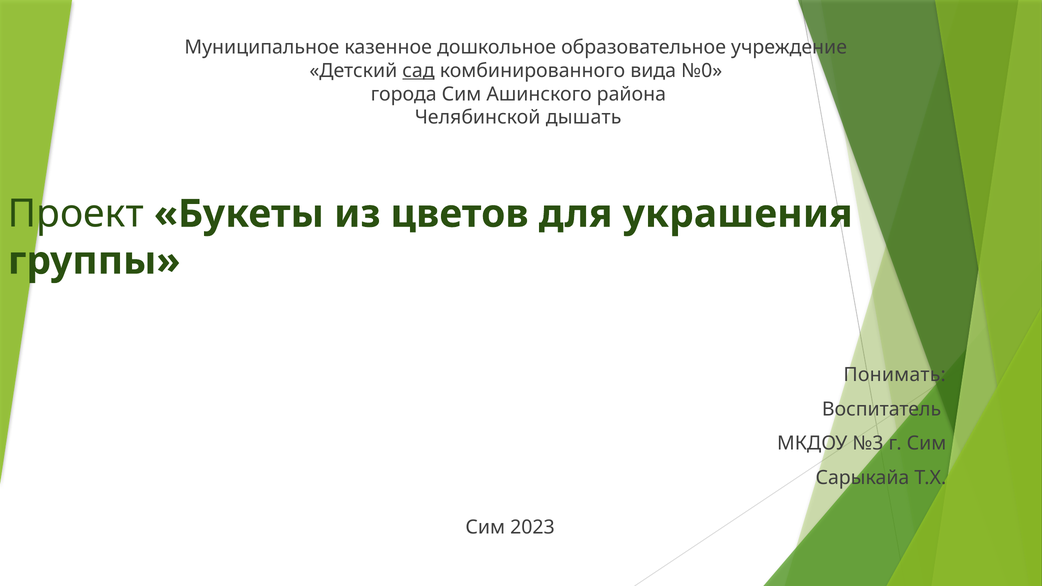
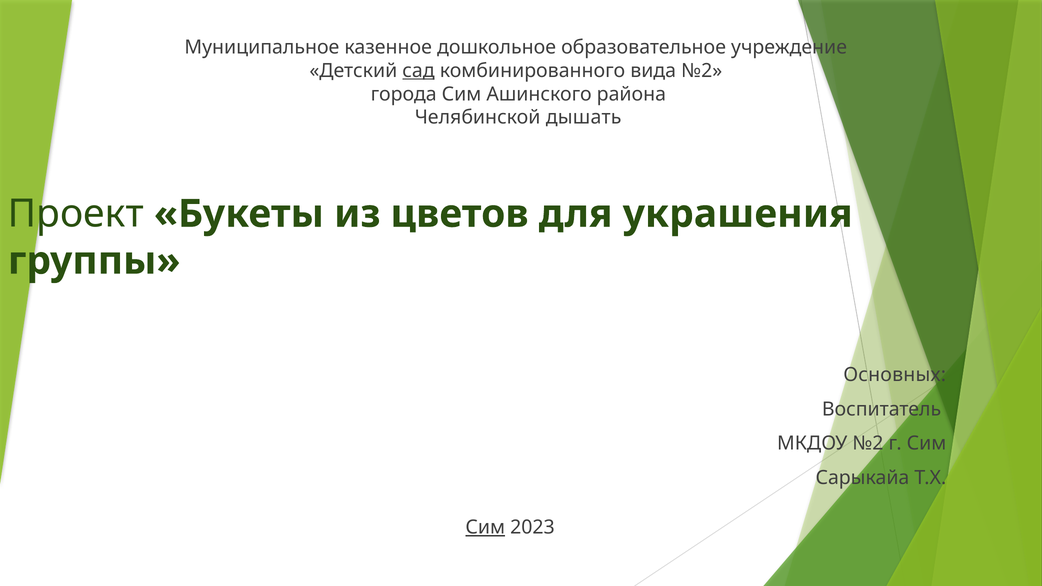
вида №0: №0 -> №2 (702, 71)
Понимать: Понимать -> Основных (895, 375)
МКДОУ №3: №3 -> №2 (868, 443)
Сим underline: none -> present (485, 527)
